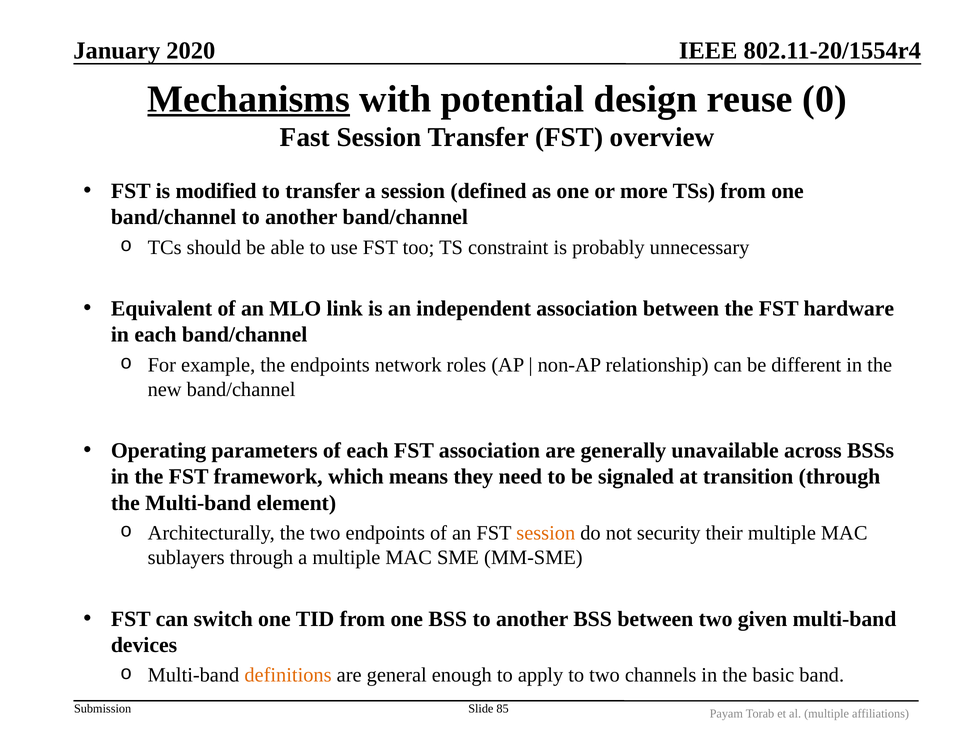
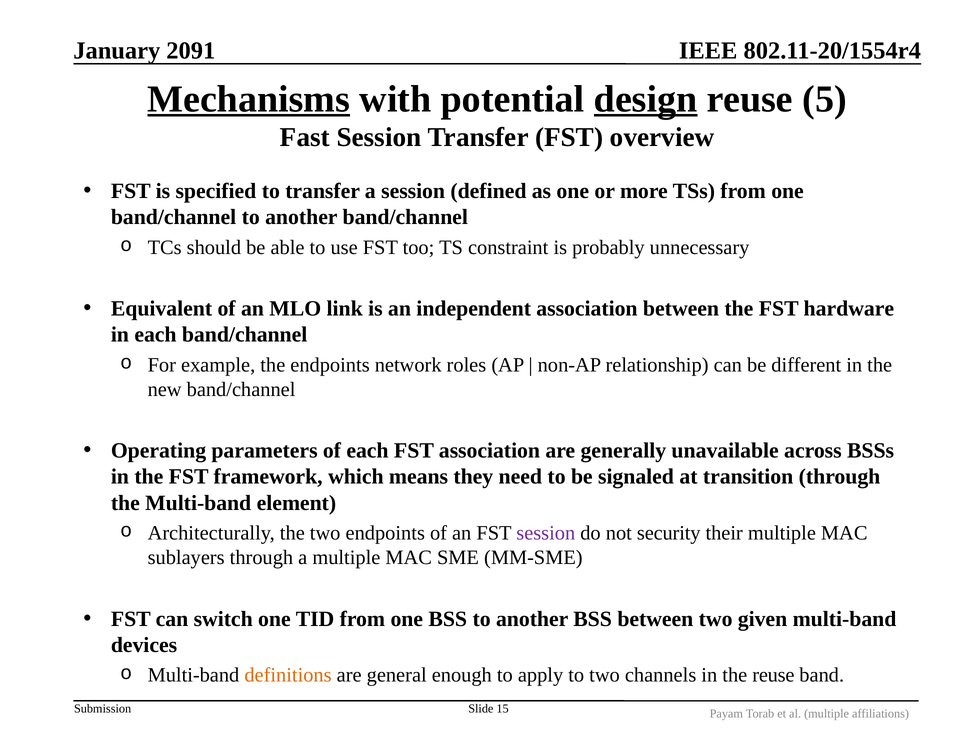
2020: 2020 -> 2091 (191, 51)
design underline: none -> present (646, 99)
0: 0 -> 5 (825, 99)
modified: modified -> specified (216, 191)
session colour: orange -> purple (546, 533)
the basic: basic -> reuse (773, 675)
85: 85 -> 15 (503, 709)
